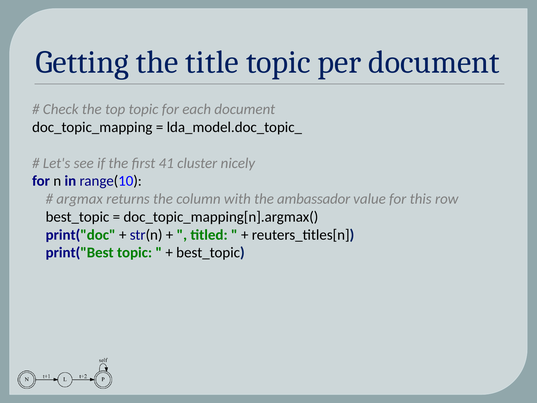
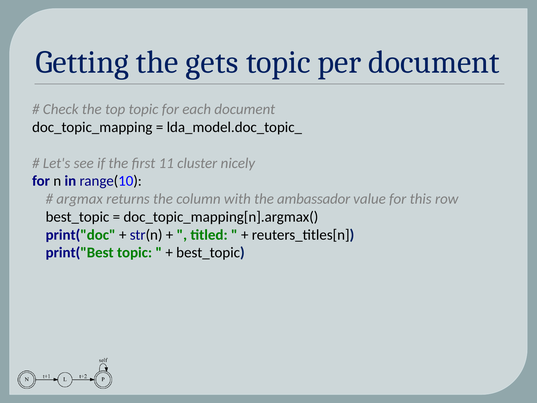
title: title -> gets (212, 62)
41: 41 -> 11 (166, 163)
